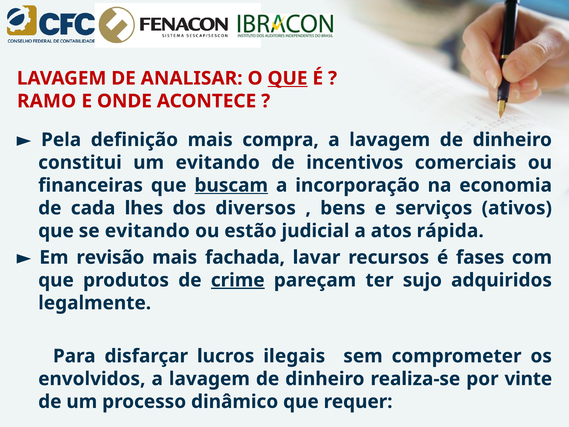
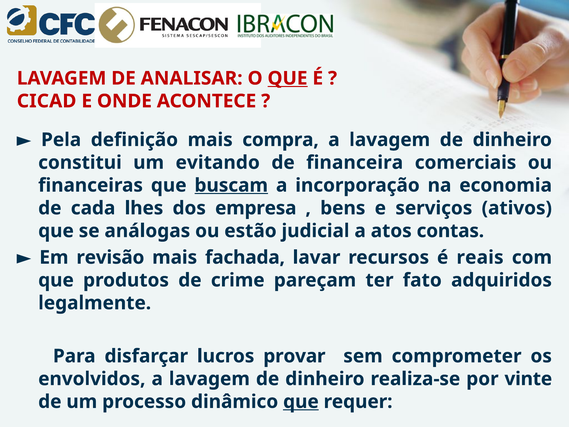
RAMO: RAMO -> CICAD (47, 101)
incentivos: incentivos -> financeira (355, 162)
diversos: diversos -> empresa (256, 208)
se evitando: evitando -> análogas (147, 231)
rápida: rápida -> contas (450, 231)
fases: fases -> reais (480, 257)
crime underline: present -> none (238, 280)
sujo: sujo -> fato (422, 280)
ilegais: ilegais -> provar (294, 356)
que underline: none -> present (301, 401)
